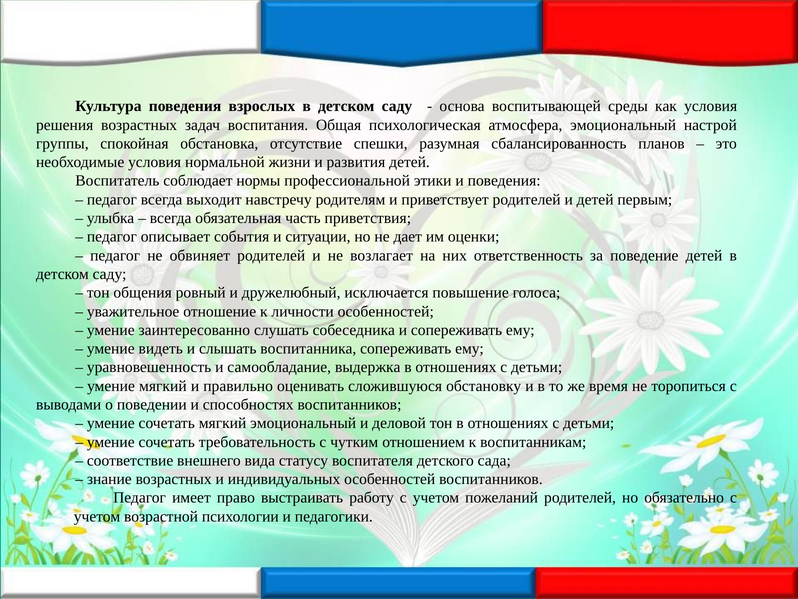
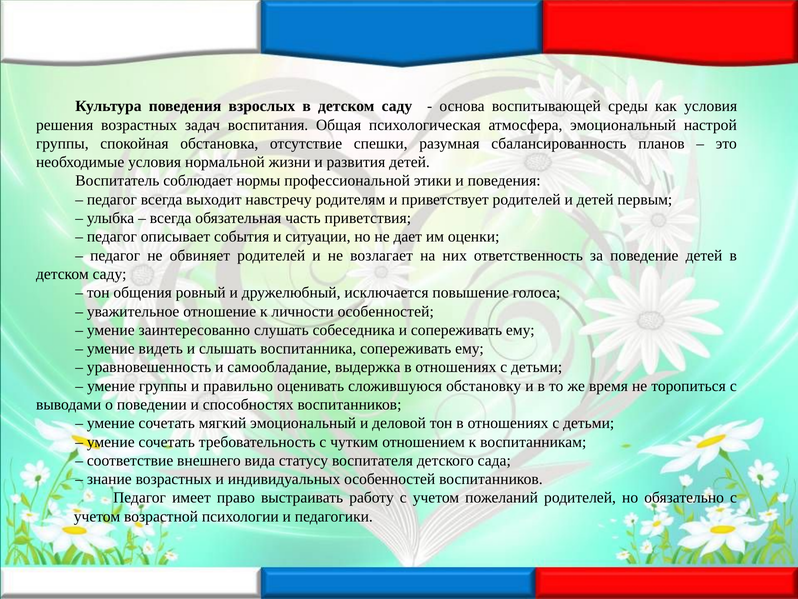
умение мягкий: мягкий -> группы (163, 386)
